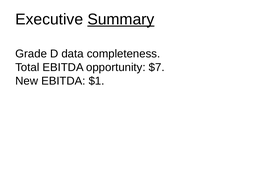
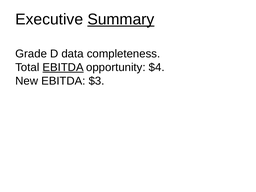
EBITDA underline: none -> present (63, 67)
$7: $7 -> $4 (157, 67)
$1: $1 -> $3 (97, 81)
